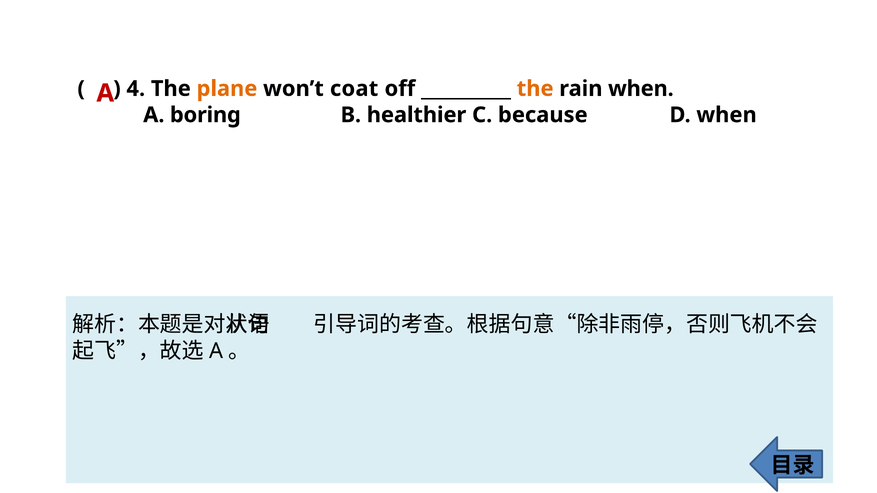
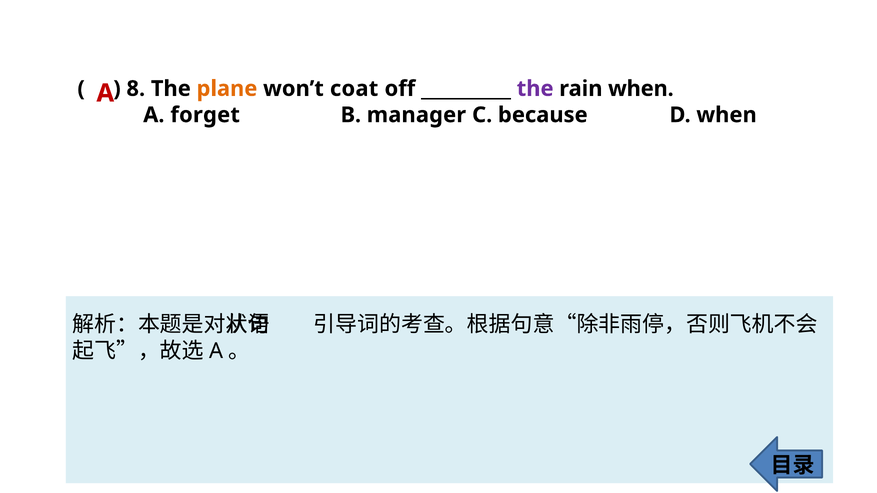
4: 4 -> 8 (136, 89)
the colour: orange -> purple (535, 89)
boring: boring -> forget (205, 115)
healthier: healthier -> manager (416, 115)
